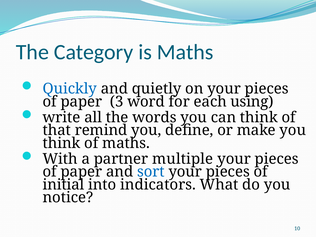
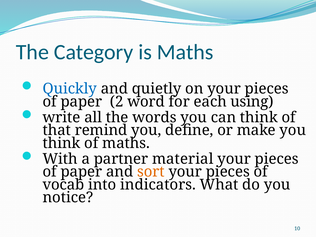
3: 3 -> 2 (117, 102)
multiple: multiple -> material (183, 159)
sort colour: blue -> orange (151, 172)
initial: initial -> vocab (63, 185)
